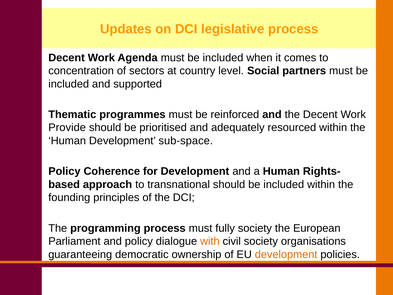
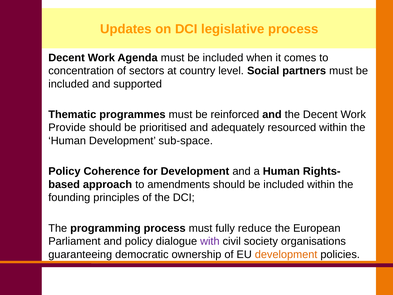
transnational: transnational -> amendments (179, 184)
fully society: society -> reduce (255, 228)
with colour: orange -> purple (210, 241)
